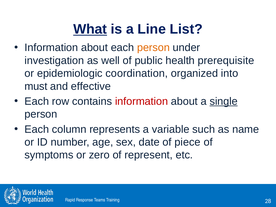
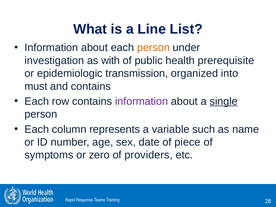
What underline: present -> none (90, 29)
well: well -> with (111, 61)
coordination: coordination -> transmission (137, 73)
and effective: effective -> contains (91, 86)
information colour: red -> purple (141, 101)
represent: represent -> providers (149, 155)
